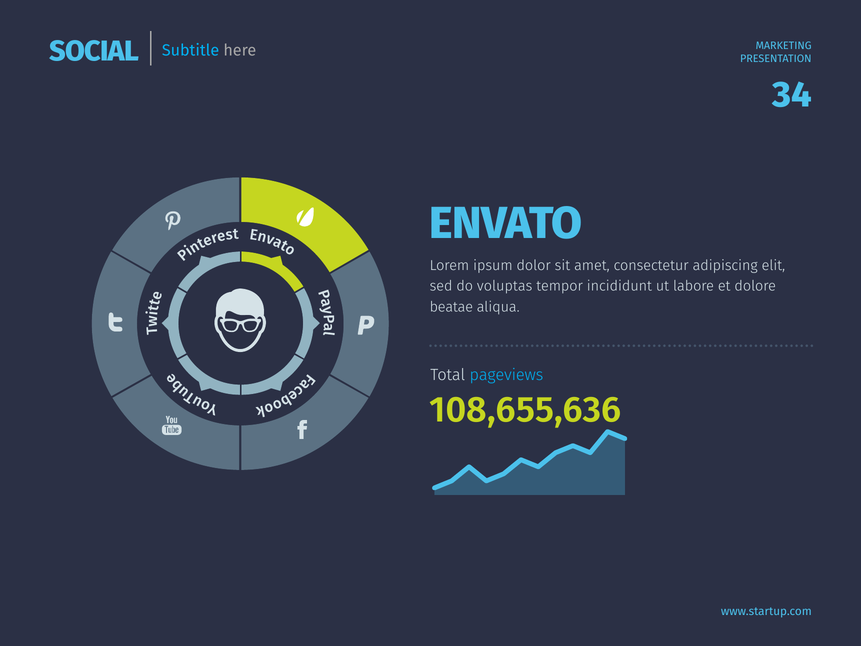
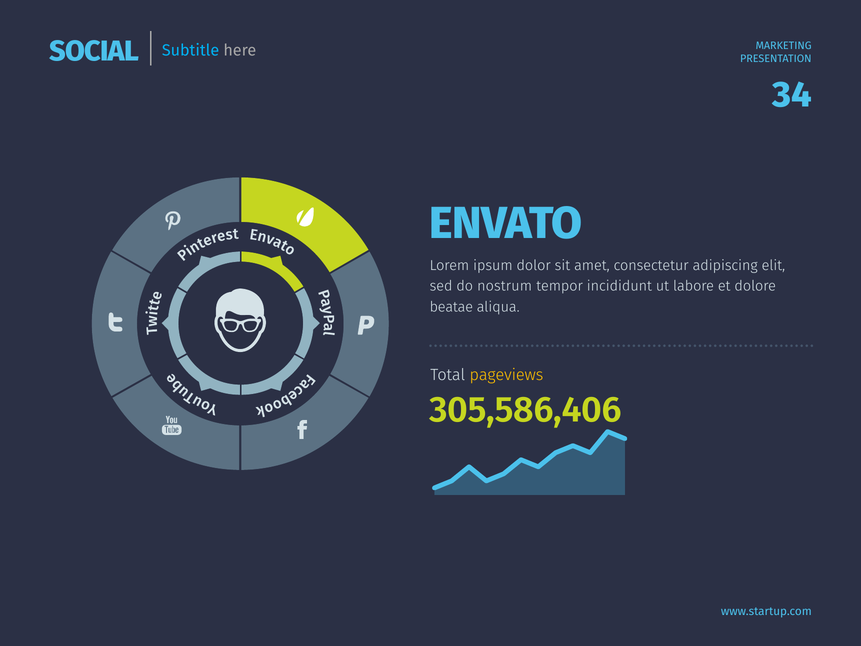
voluptas: voluptas -> nostrum (505, 286)
pageviews colour: light blue -> yellow (506, 375)
108,655,636: 108,655,636 -> 305,586,406 (525, 410)
